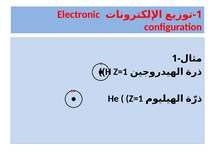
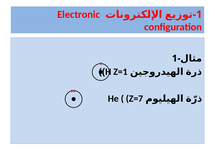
Z=1: Z=1 -> Z=7 (135, 99)
